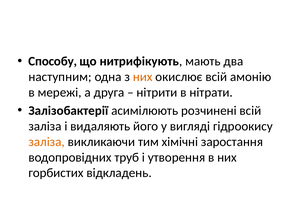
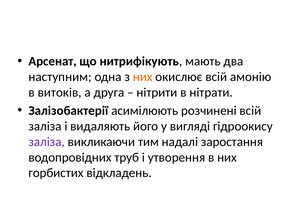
Способу: Способу -> Арсенат (53, 61)
мережі: мережі -> витоків (60, 92)
заліза colour: orange -> purple (47, 142)
хімічні: хімічні -> надалі (180, 142)
